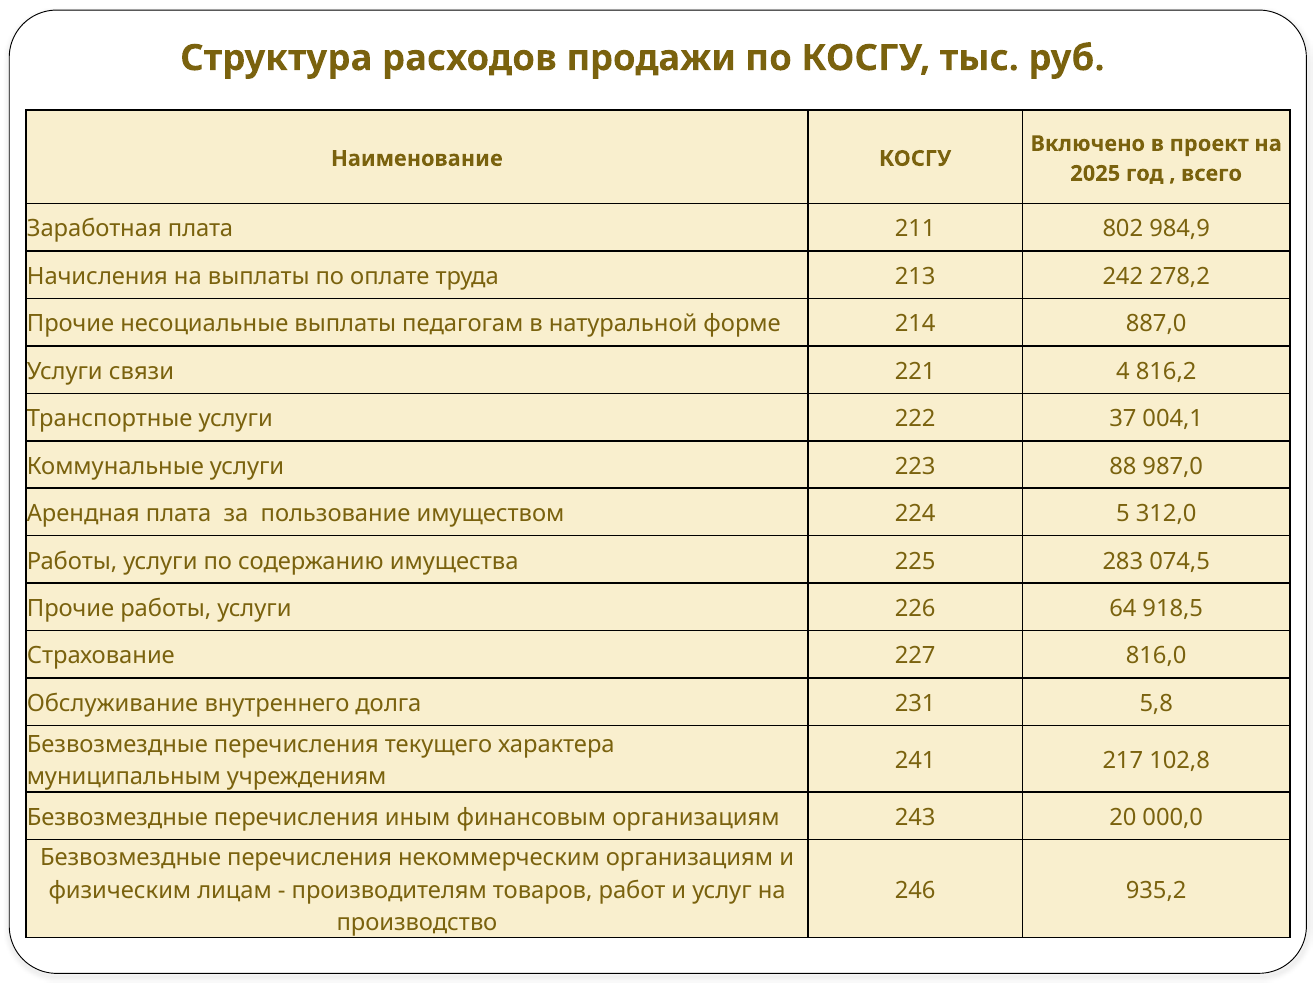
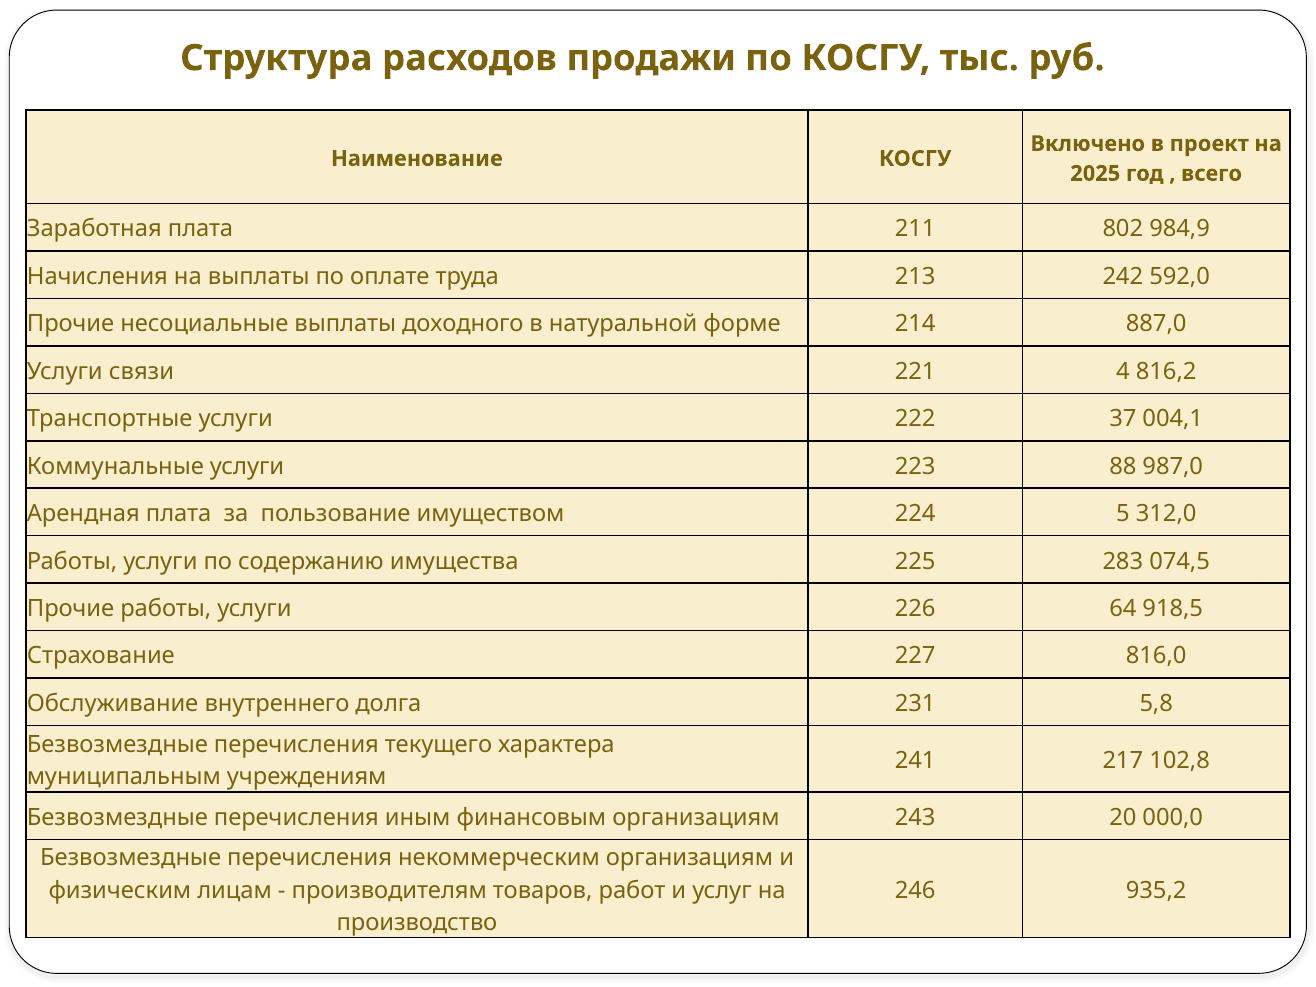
278,2: 278,2 -> 592,0 (1180, 276)
педагогам: педагогам -> доходного (463, 324)
